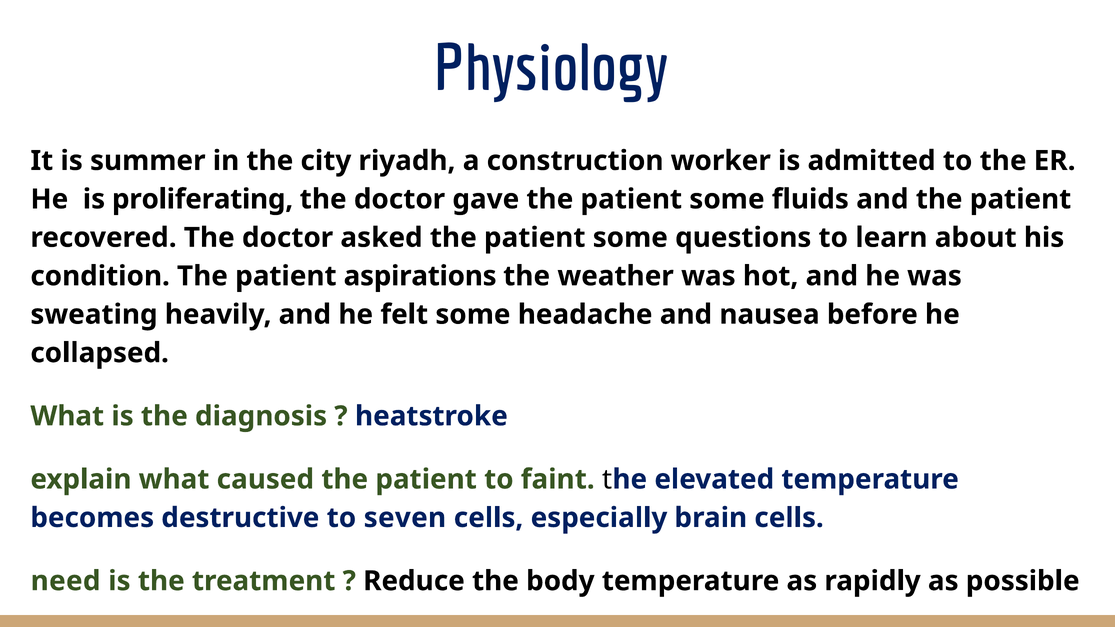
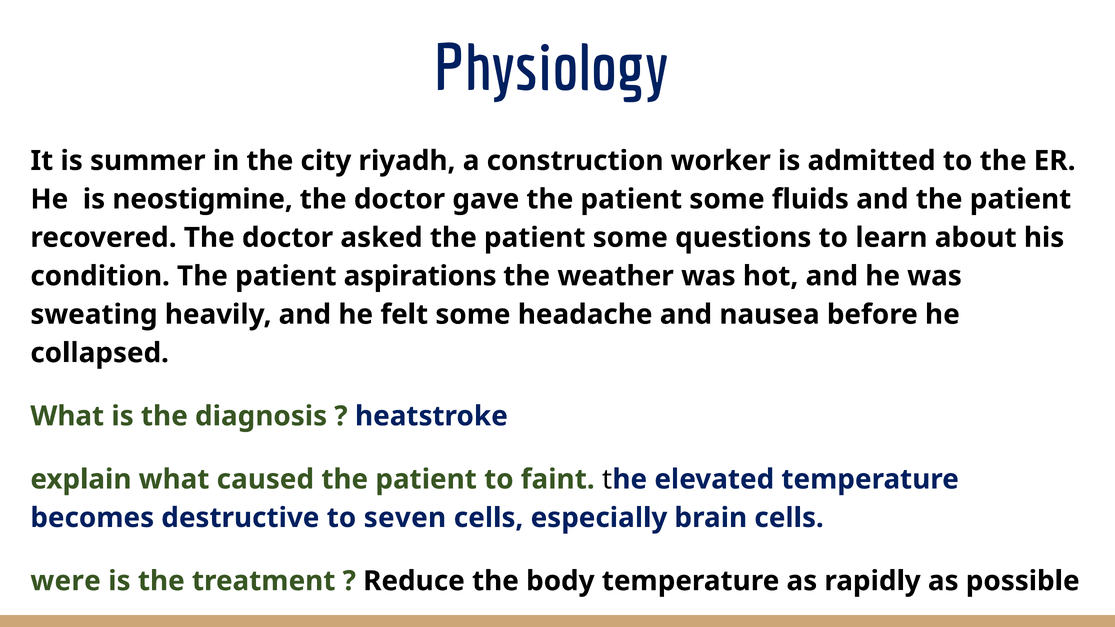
proliferating: proliferating -> neostigmine (203, 199)
need: need -> were (66, 581)
